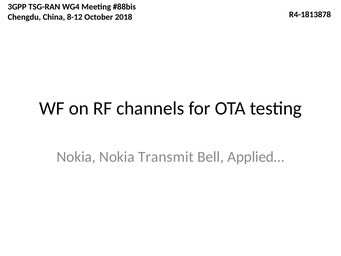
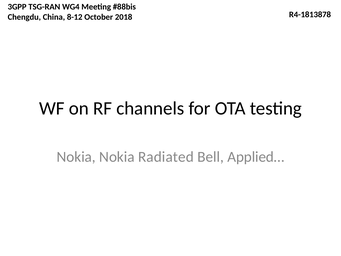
Transmit: Transmit -> Radiated (166, 157)
